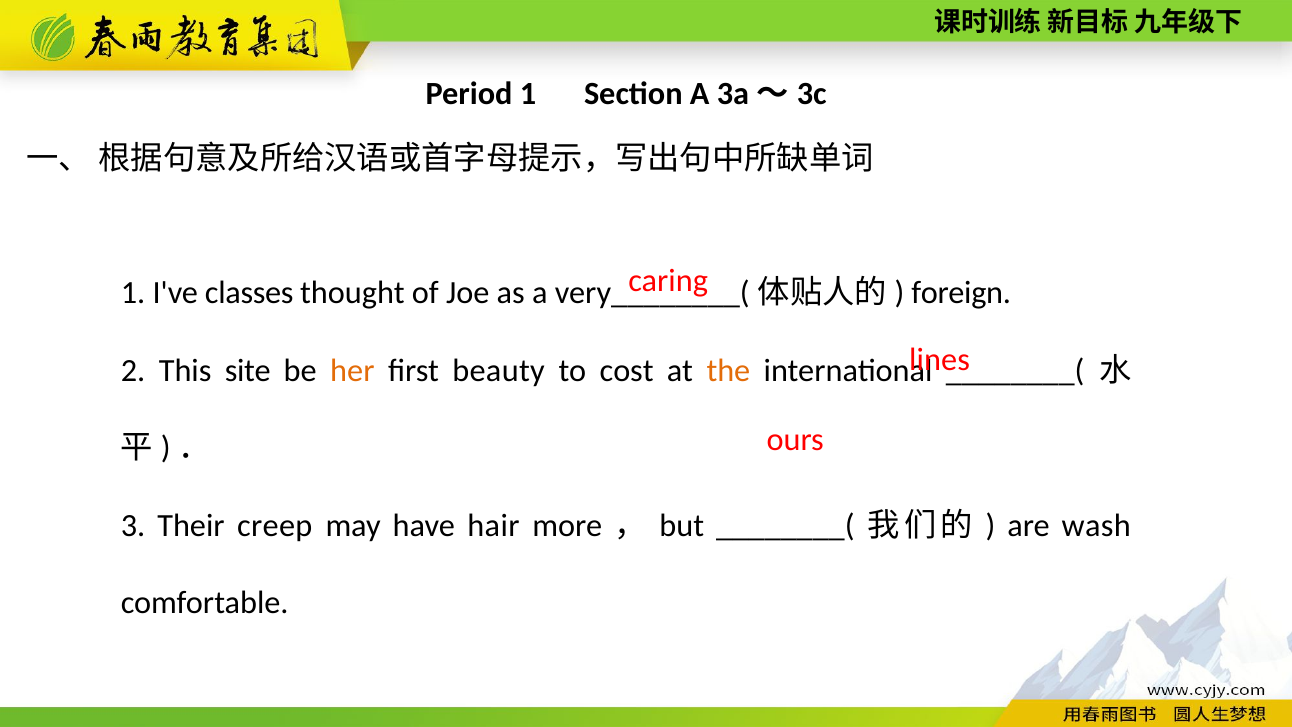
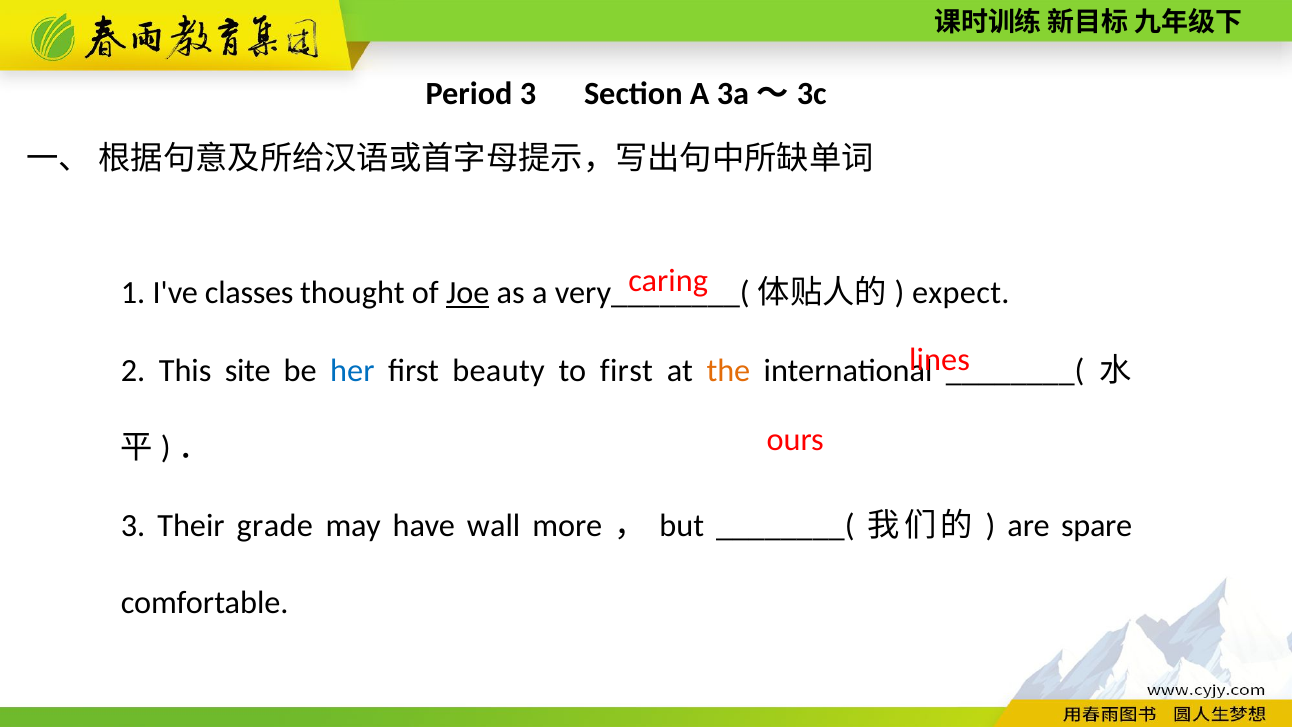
Period 1: 1 -> 3 (528, 94)
Joe underline: none -> present (468, 293)
foreign: foreign -> expect (961, 293)
her colour: orange -> blue (352, 370)
to cost: cost -> first (626, 370)
creep: creep -> grade (275, 525)
hair: hair -> wall (494, 525)
wash: wash -> spare (1097, 525)
